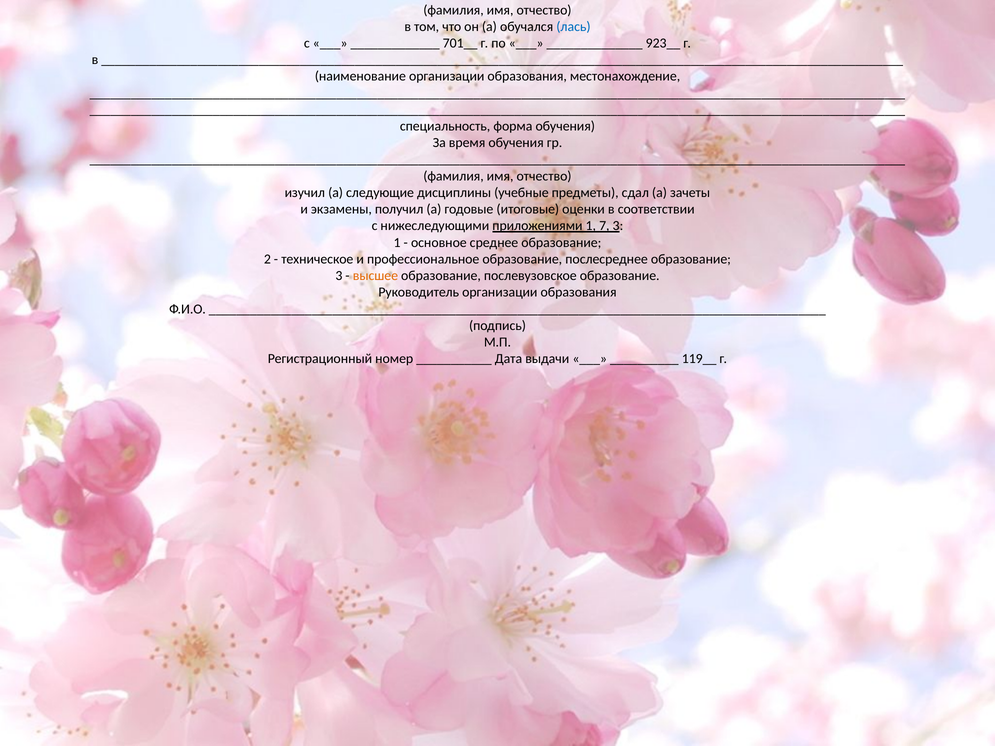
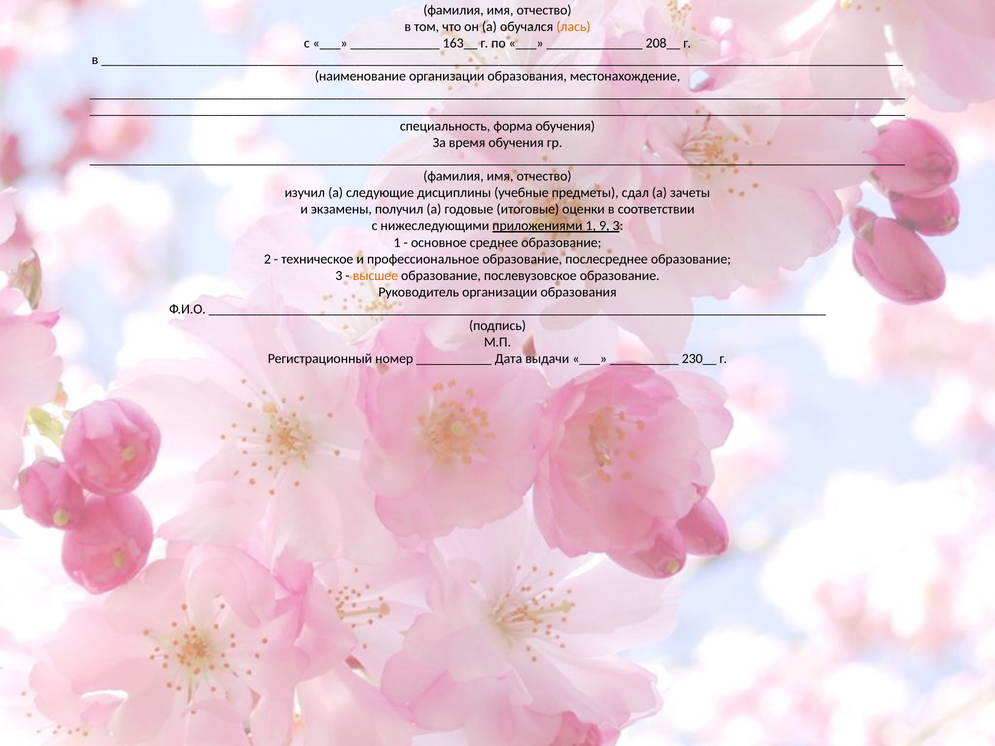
лась colour: blue -> orange (573, 27)
701__: 701__ -> 163__ (460, 43)
923__: 923__ -> 208__ (663, 43)
7: 7 -> 9 (604, 226)
119__: 119__ -> 230__ (699, 359)
